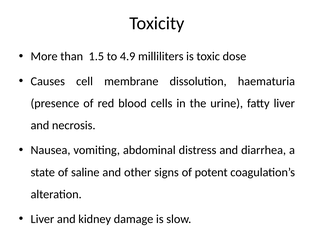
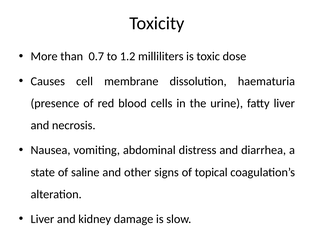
1.5: 1.5 -> 0.7 (96, 56)
4.9: 4.9 -> 1.2 (128, 56)
potent: potent -> topical (211, 172)
